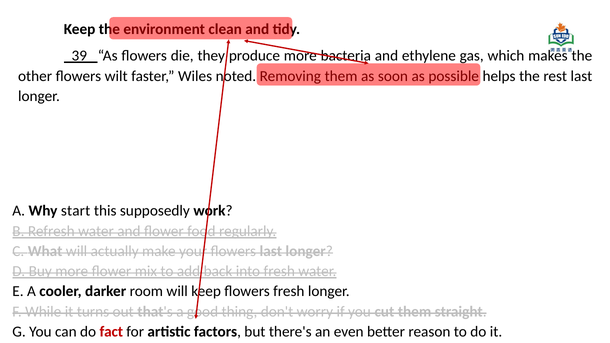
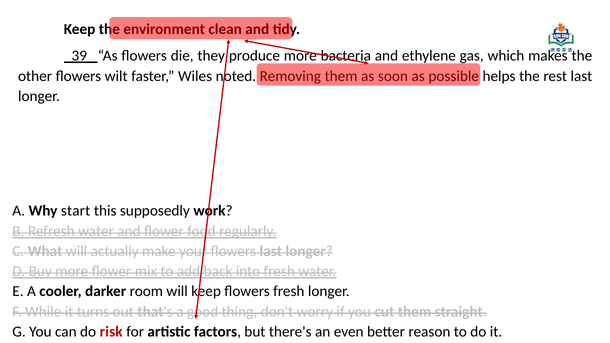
fact: fact -> risk (111, 332)
